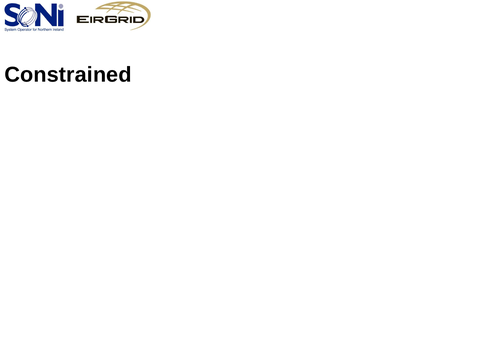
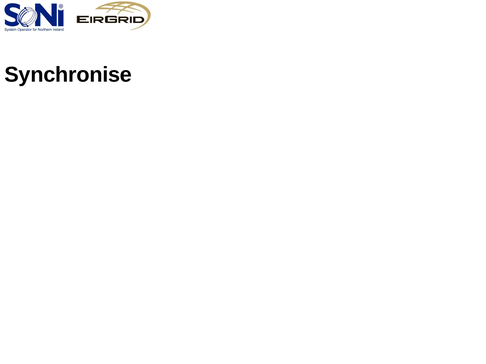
Constrained: Constrained -> Synchronise (68, 75)
